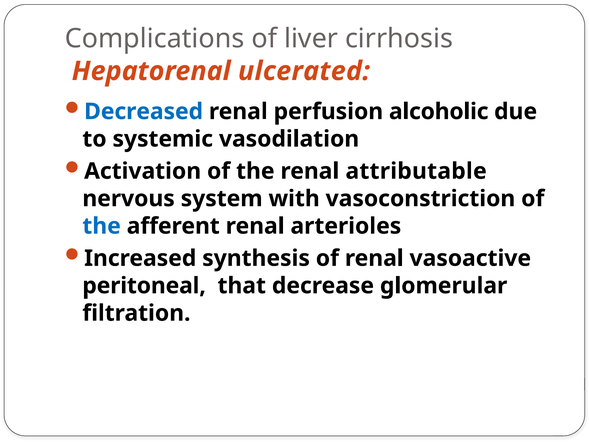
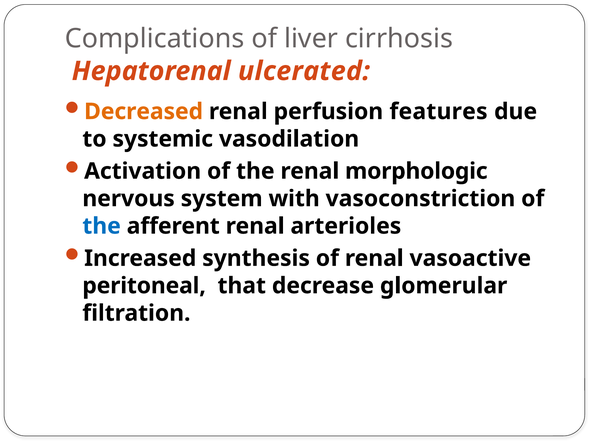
Decreased colour: blue -> orange (144, 111)
alcoholic: alcoholic -> features (438, 111)
attributable: attributable -> morphologic (416, 171)
